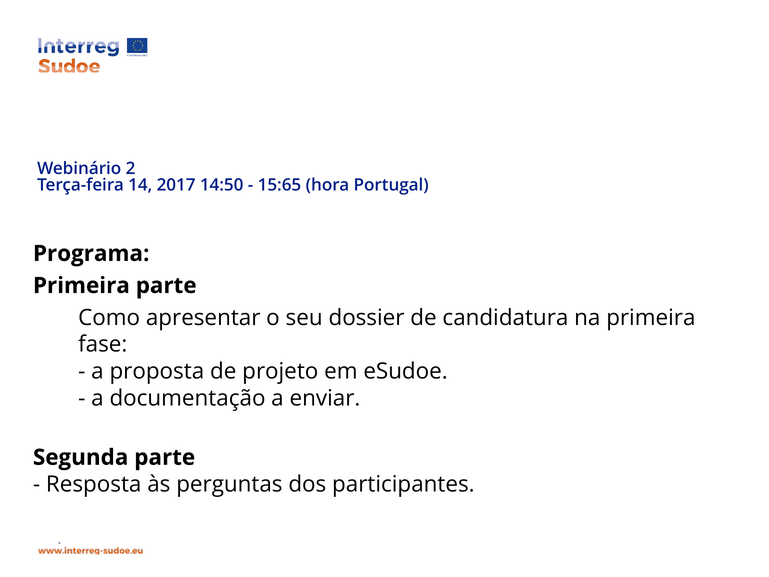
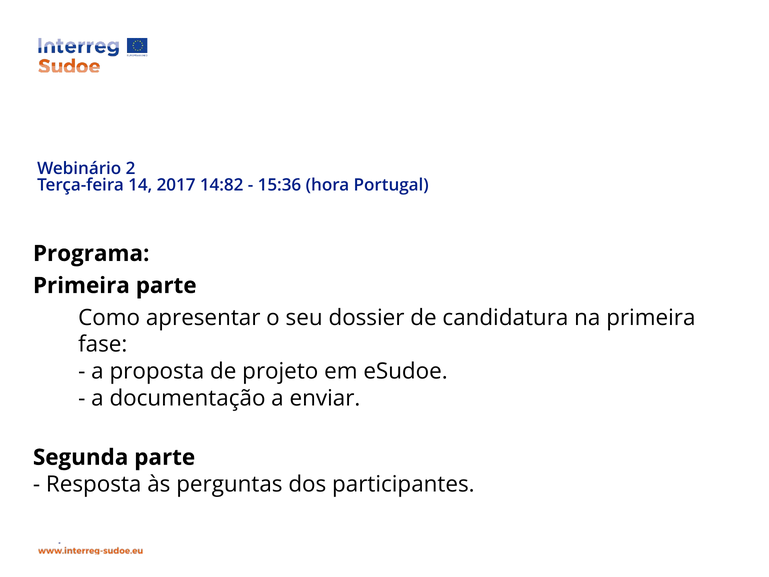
14:50: 14:50 -> 14:82 (222, 185)
15:65: 15:65 -> 15:36 (279, 185)
